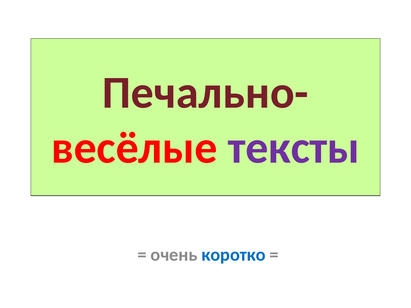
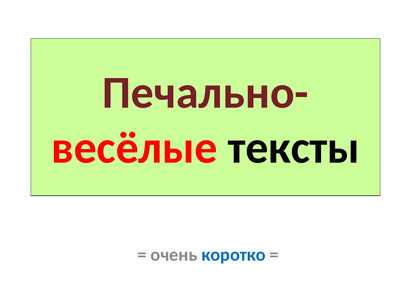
тексты colour: purple -> black (294, 148)
